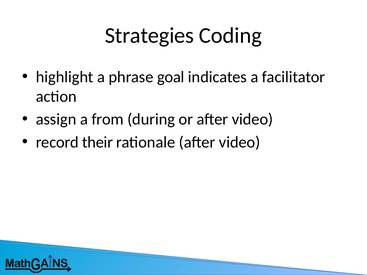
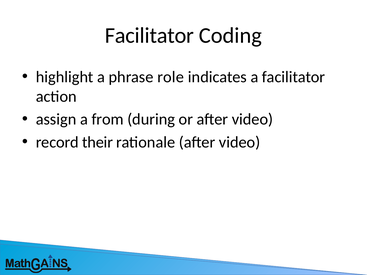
Strategies: Strategies -> Facilitator (149, 36)
goal: goal -> role (171, 77)
